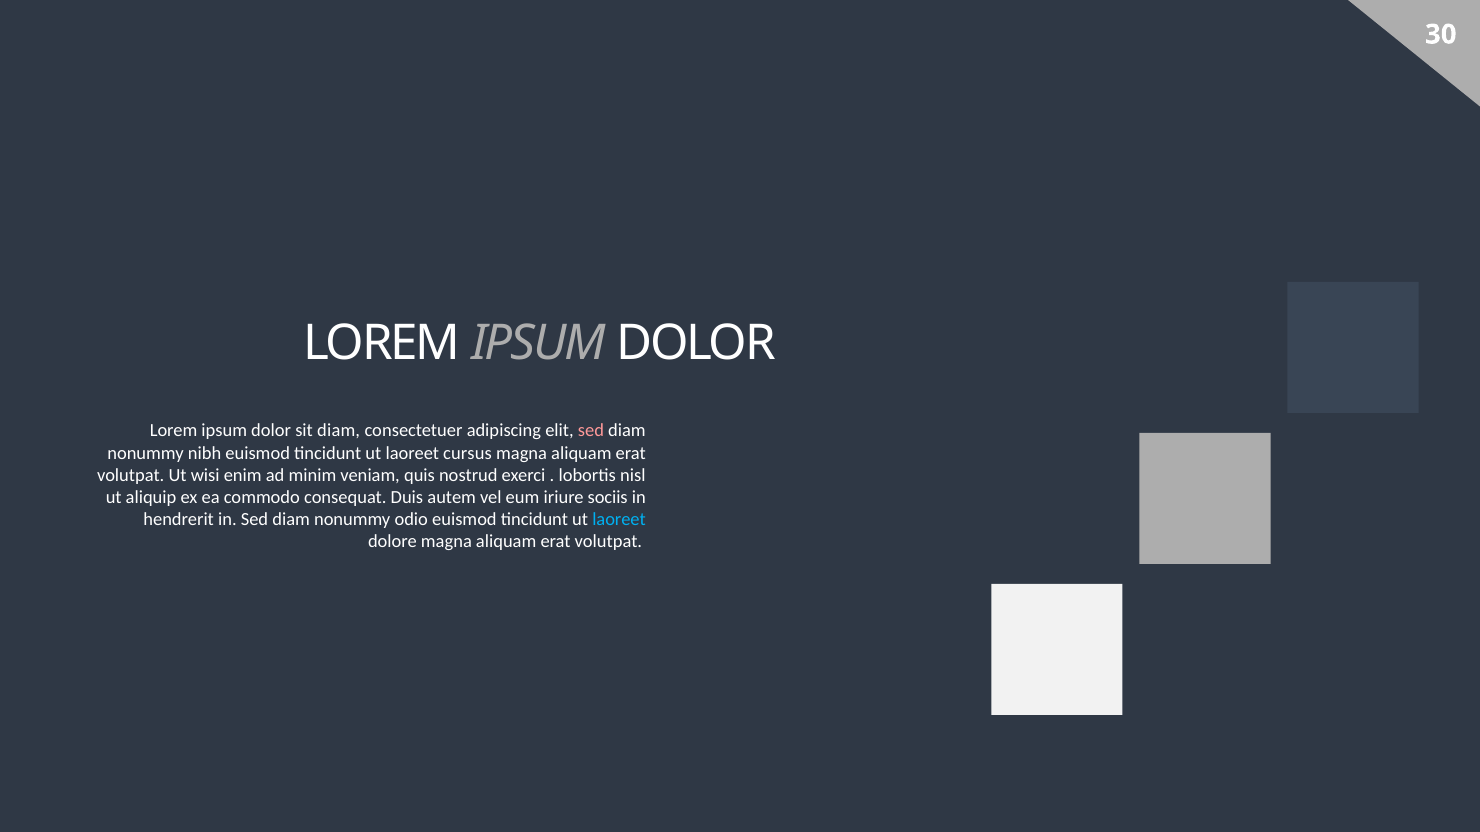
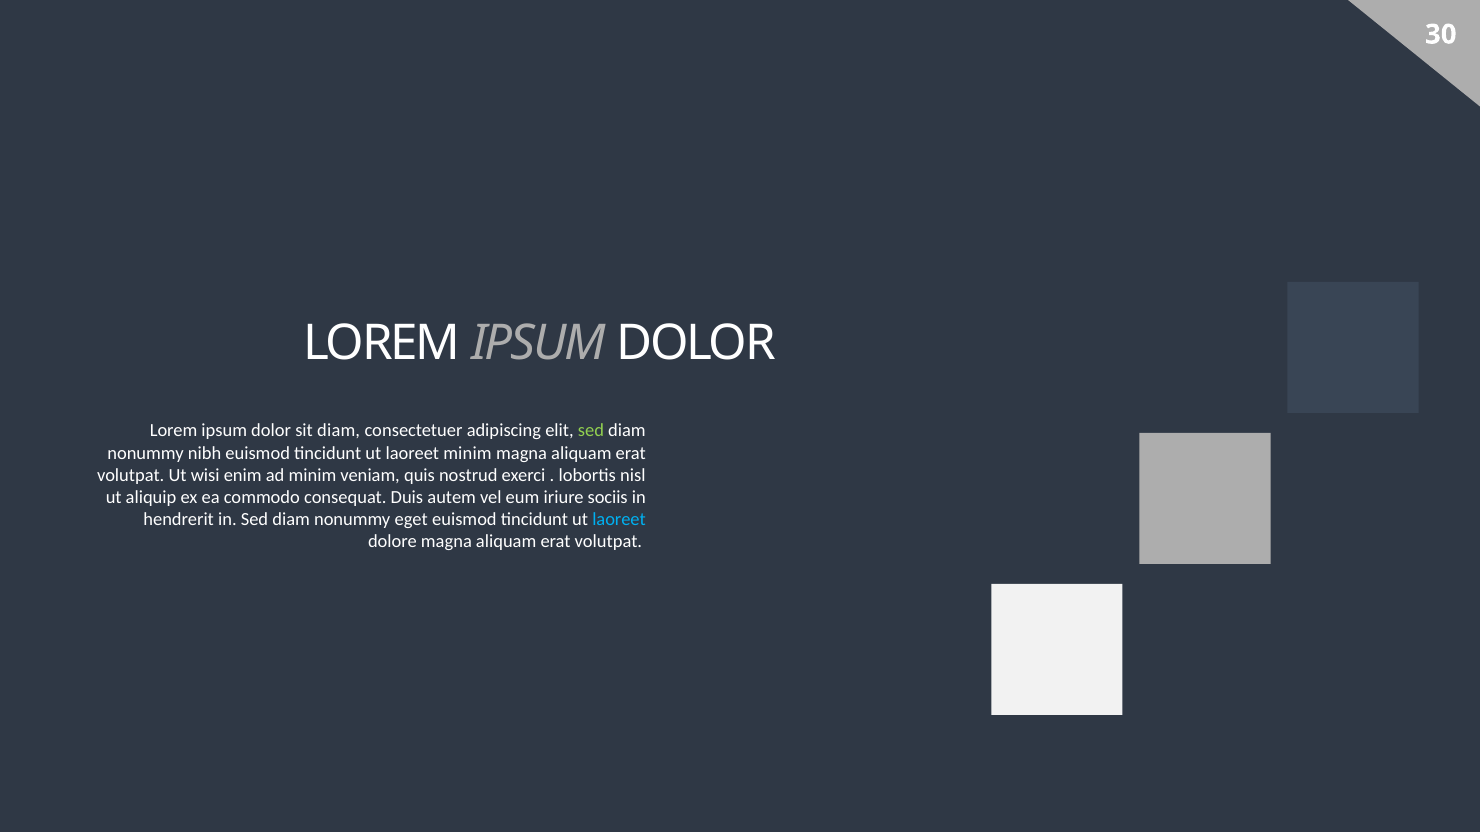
sed colour: pink -> light green (591, 431)
laoreet cursus: cursus -> minim (468, 453)
odio: odio -> eget (411, 520)
